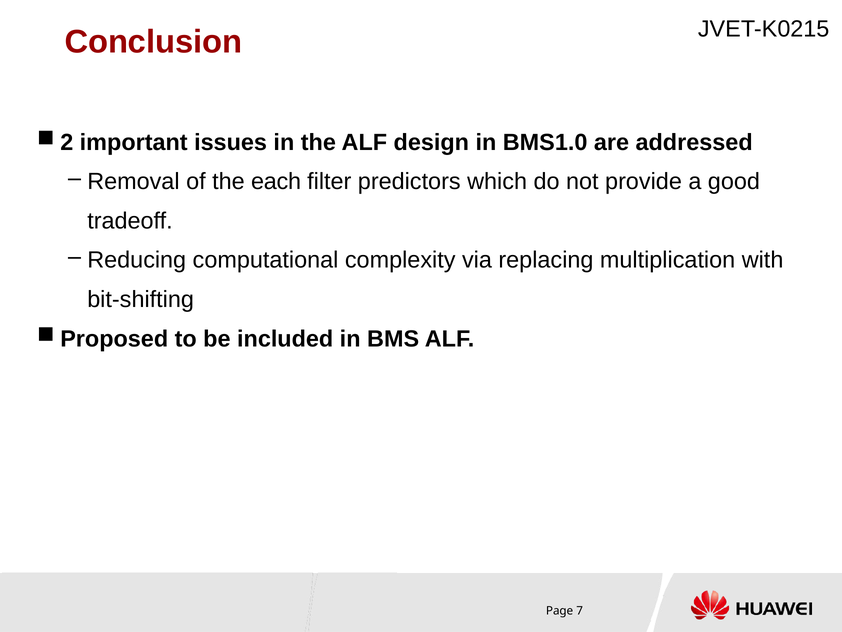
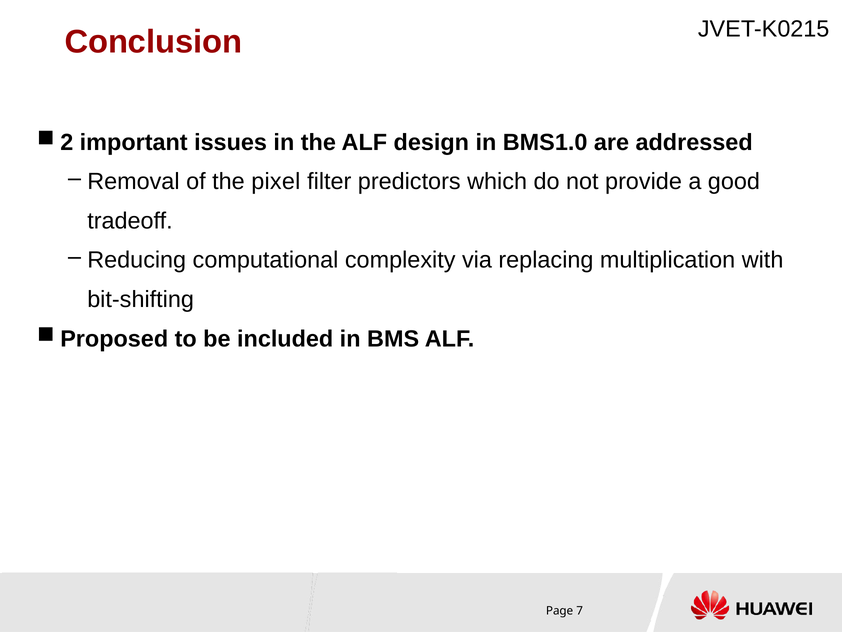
each: each -> pixel (276, 181)
